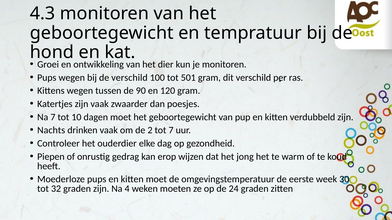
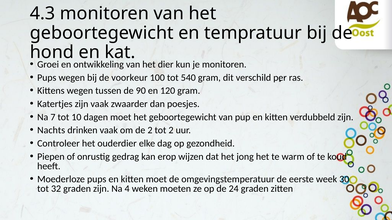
de verschild: verschild -> voorkeur (129, 78)
501: 501 -> 540 (188, 78)
tot 7: 7 -> 2 (171, 131)
